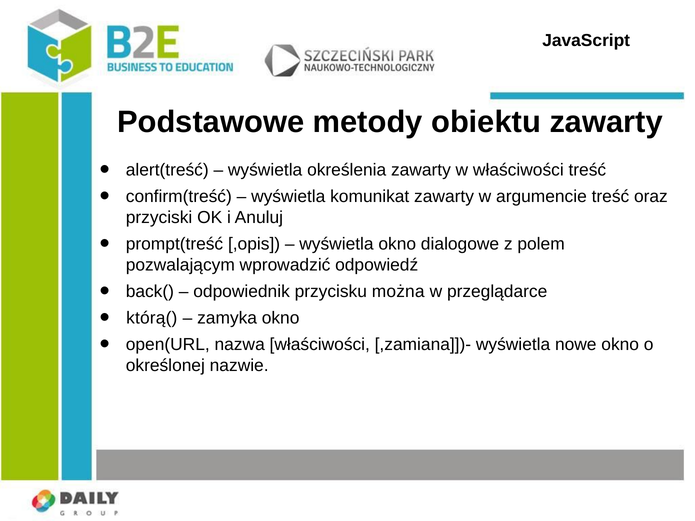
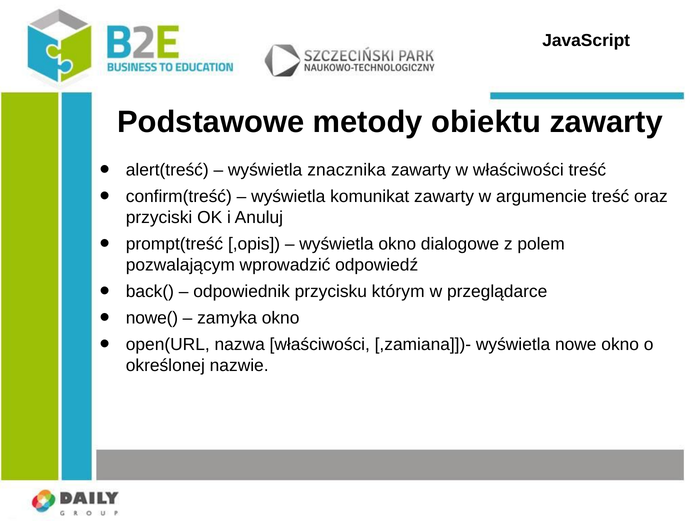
określenia: określenia -> znacznika (347, 170)
można: można -> którym (398, 292)
którą(: którą( -> nowe( (152, 318)
